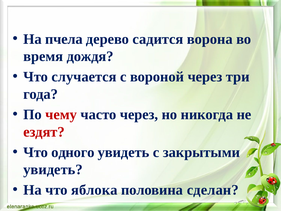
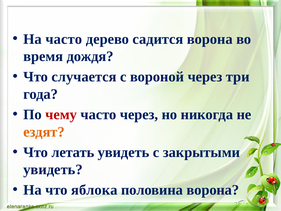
На пчела: пчела -> часто (64, 39)
ездят colour: red -> orange (44, 132)
одного: одного -> летать (73, 152)
половина сделан: сделан -> ворона (213, 190)
